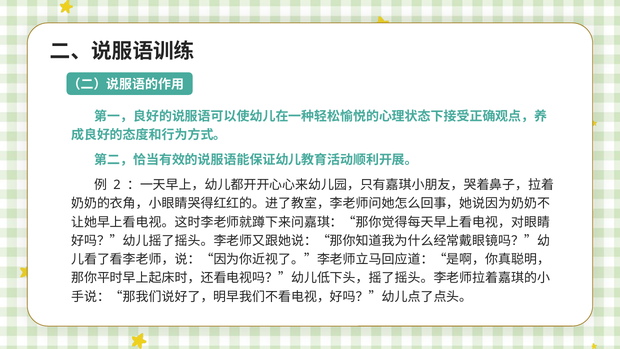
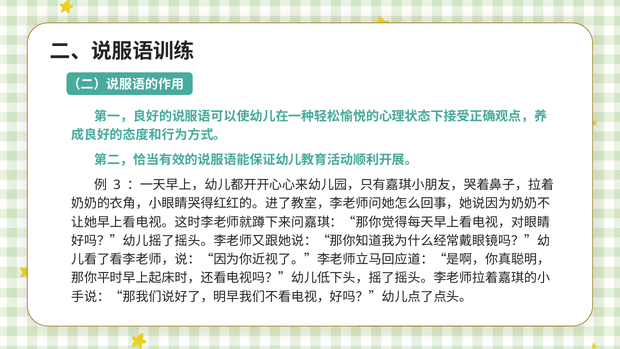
2: 2 -> 3 (117, 185)
